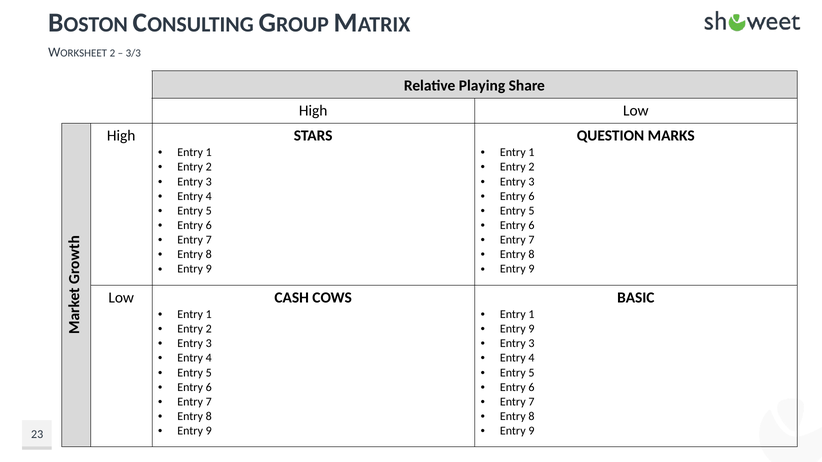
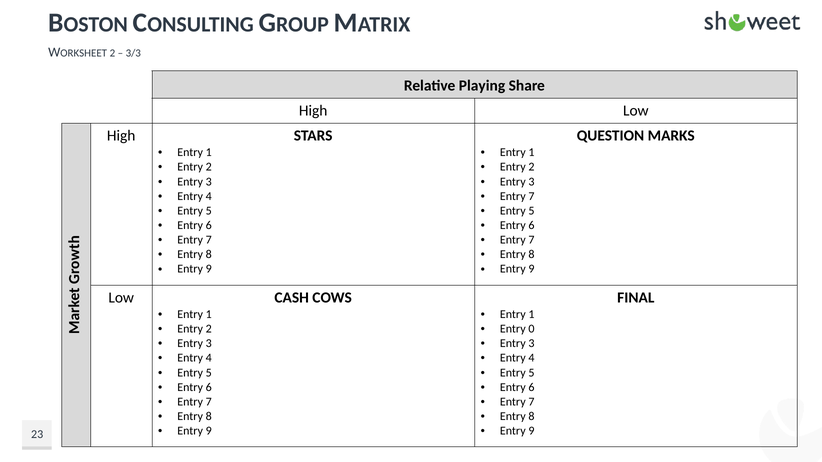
6: 6 -> 7 (531, 196)
BASIC: BASIC -> FINAL (636, 298)
9: 9 -> 0 (531, 329)
